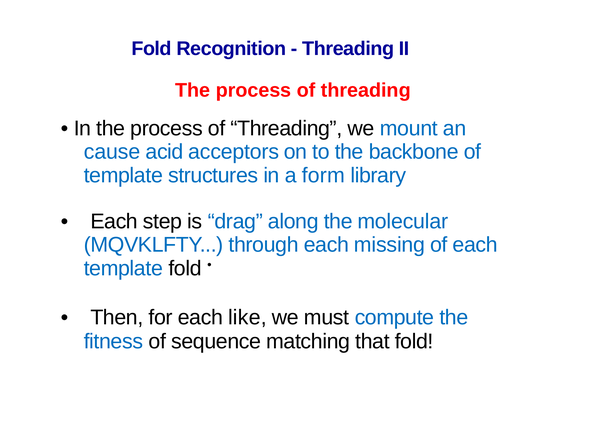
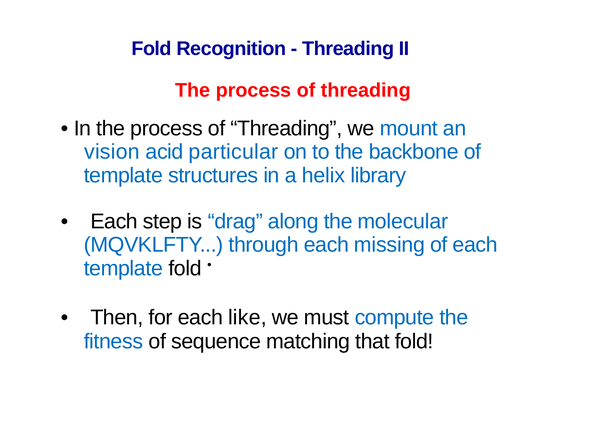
cause: cause -> vision (112, 152)
acceptors: acceptors -> particular (233, 152)
form: form -> helix (324, 175)
